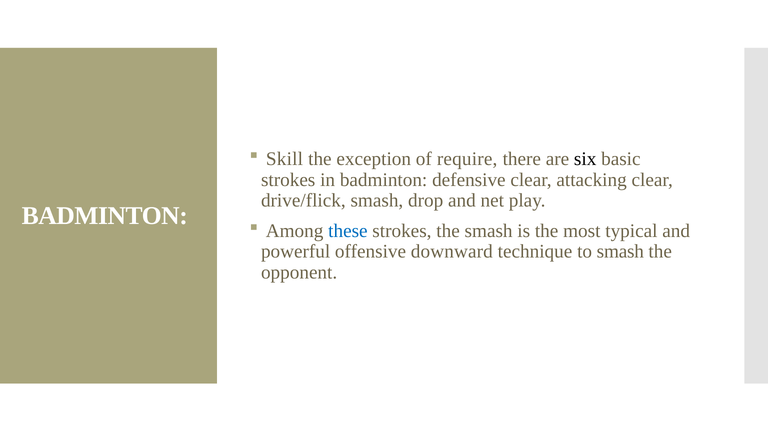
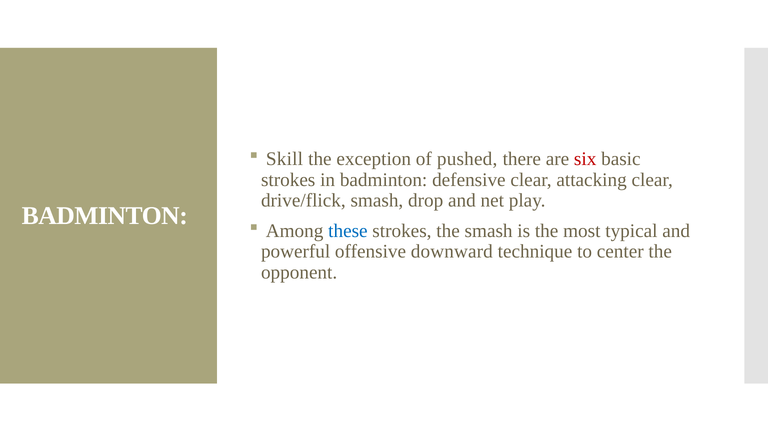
require: require -> pushed (467, 159)
six colour: black -> red (585, 159)
to smash: smash -> center (620, 251)
